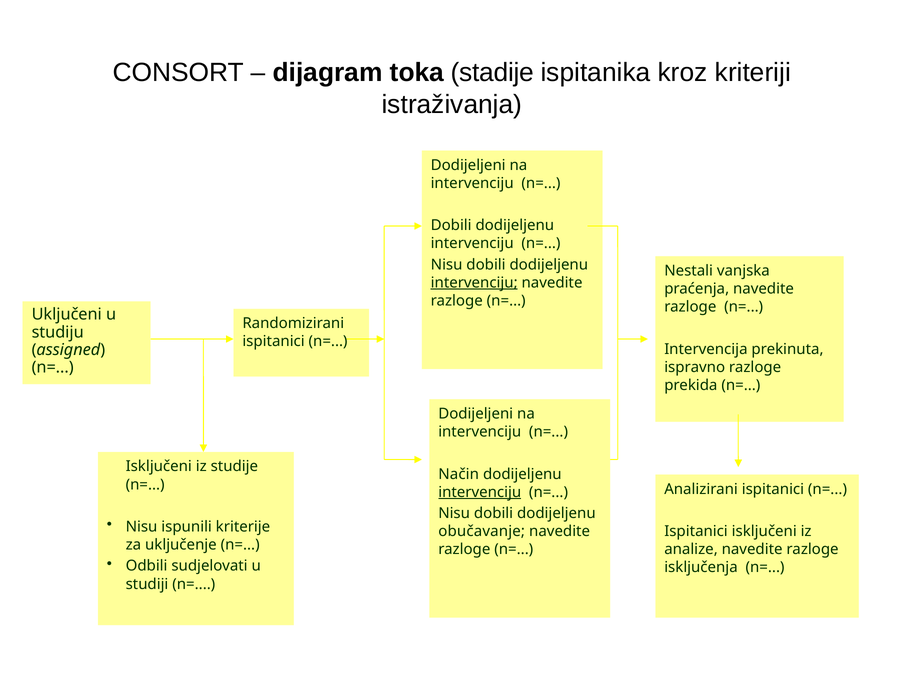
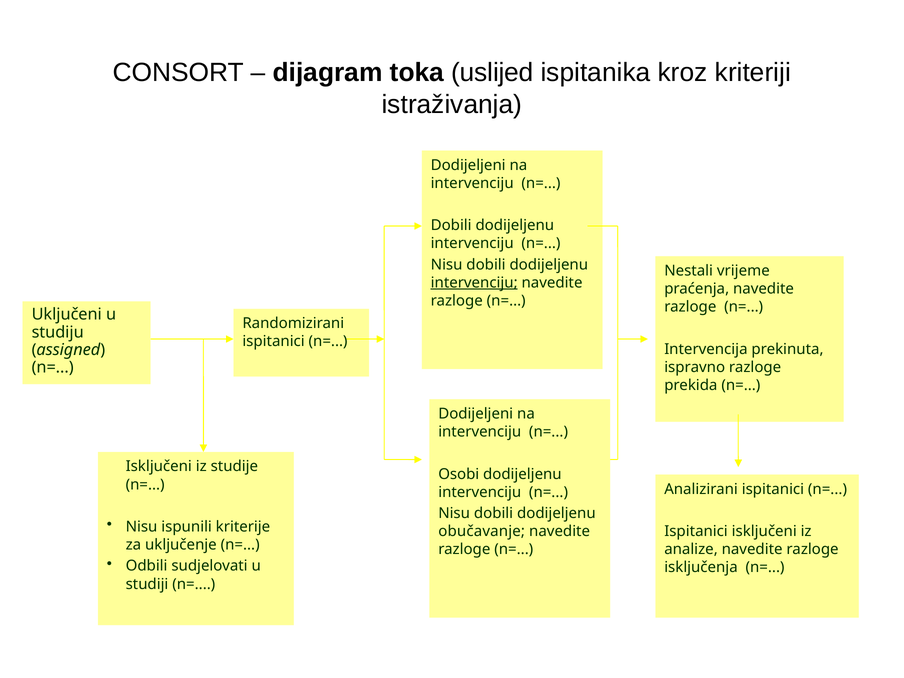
stadije: stadije -> uslijed (492, 73)
vanjska: vanjska -> vrijeme (743, 271)
Način: Način -> Osobi (459, 474)
intervenciju underline: present -> none (480, 492)
